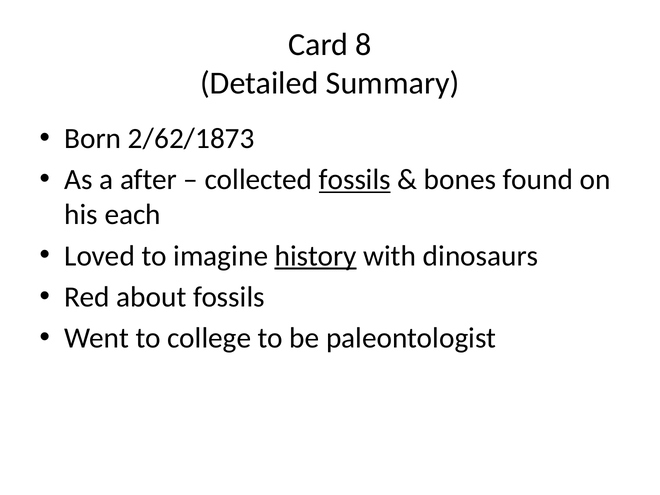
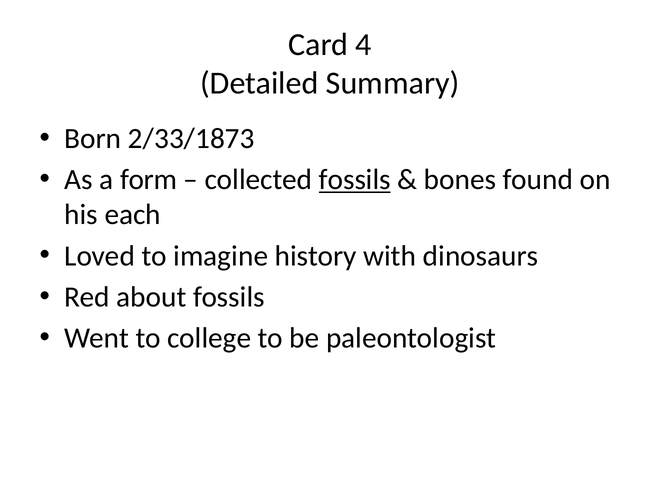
8: 8 -> 4 (364, 45)
2/62/1873: 2/62/1873 -> 2/33/1873 (191, 138)
after: after -> form (149, 180)
history underline: present -> none (316, 256)
